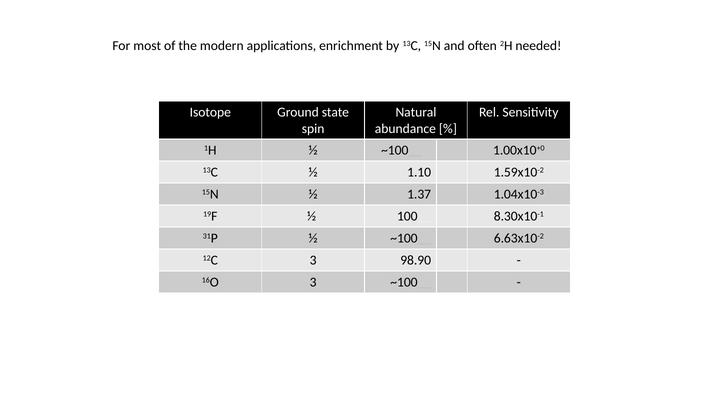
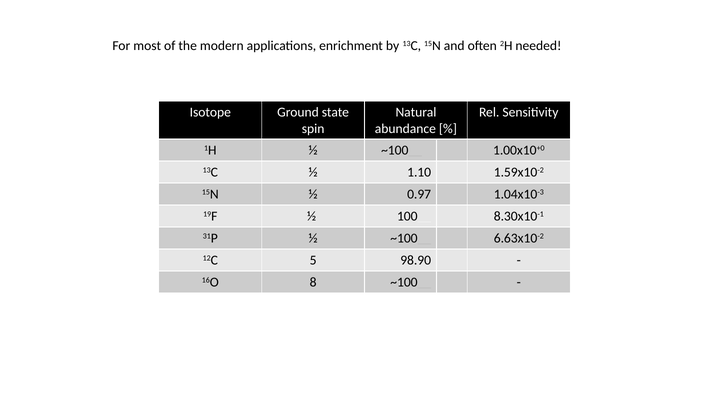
1.37: 1.37 -> 0.97 (419, 194)
12C 3: 3 -> 5 (313, 260)
16O 3: 3 -> 8 (313, 282)
